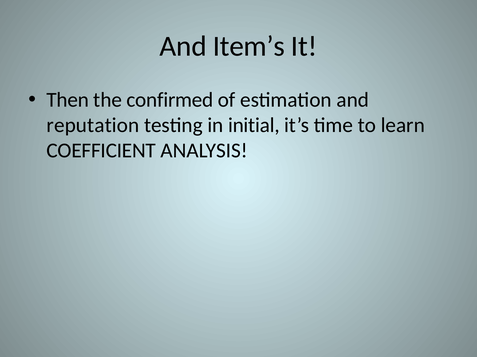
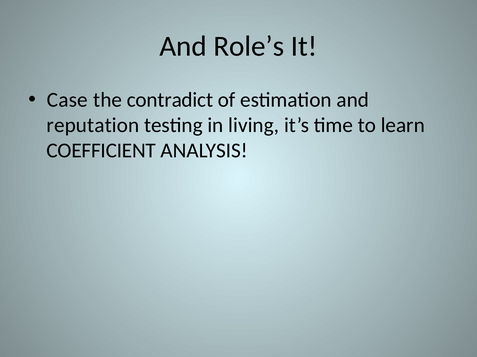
Item’s: Item’s -> Role’s (249, 46)
Then: Then -> Case (67, 100)
confirmed: confirmed -> contradict (170, 100)
initial: initial -> living (254, 126)
